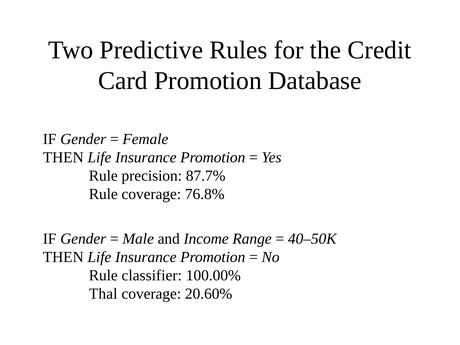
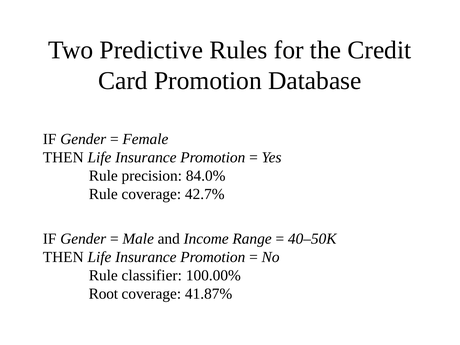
87.7%: 87.7% -> 84.0% (206, 176)
76.8%: 76.8% -> 42.7% (205, 194)
Thal: Thal -> Root (103, 294)
20.60%: 20.60% -> 41.87% (209, 294)
